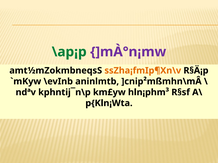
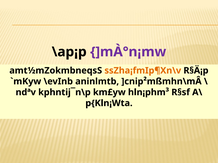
\ap¡p colour: green -> black (69, 52)
